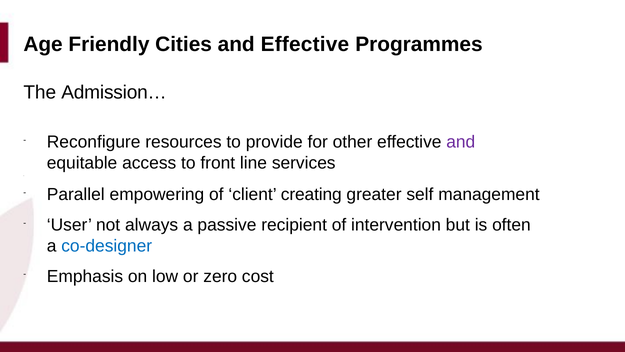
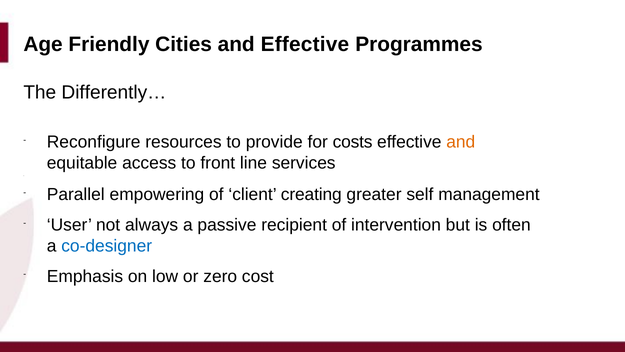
Admission…: Admission… -> Differently… (114, 92)
other: other -> costs (353, 142)
and colour: purple -> orange (461, 142)
